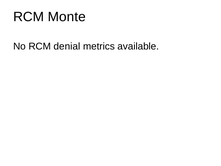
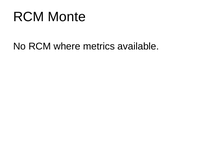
denial: denial -> where (67, 46)
